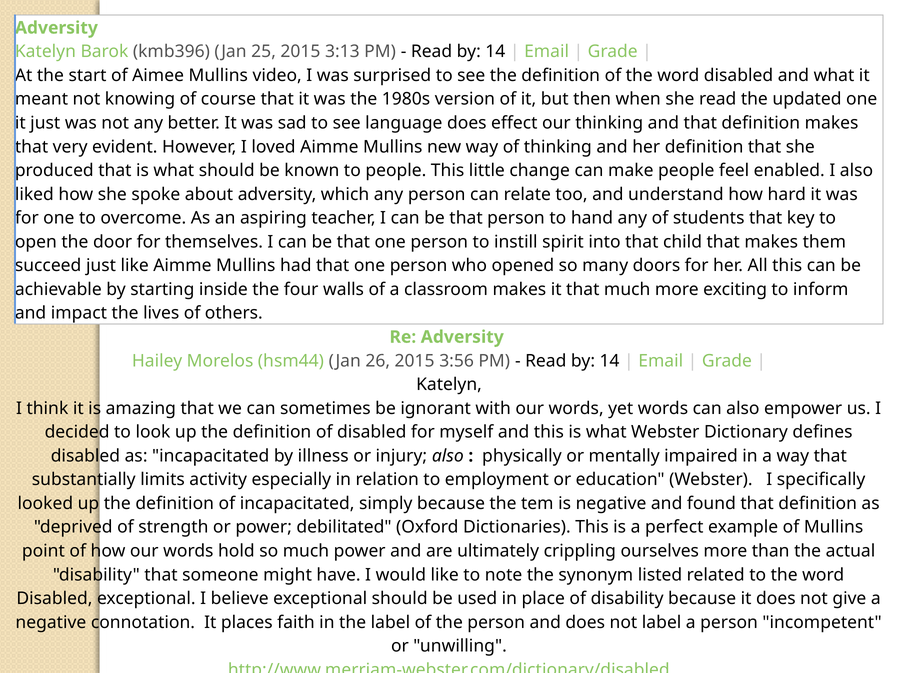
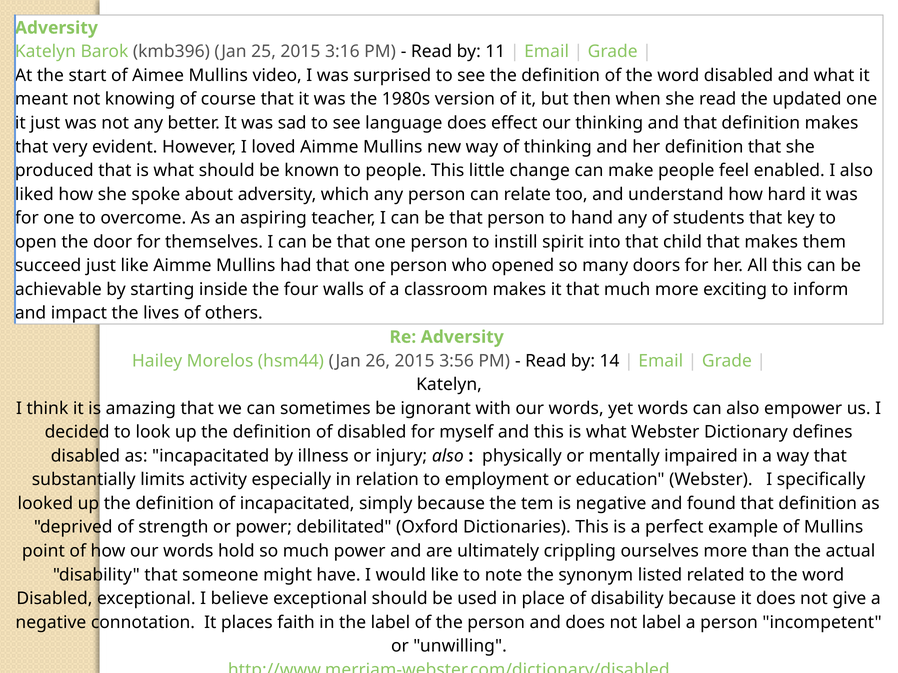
3:13: 3:13 -> 3:16 (342, 52)
14: 14 -> 11 (495, 52)
